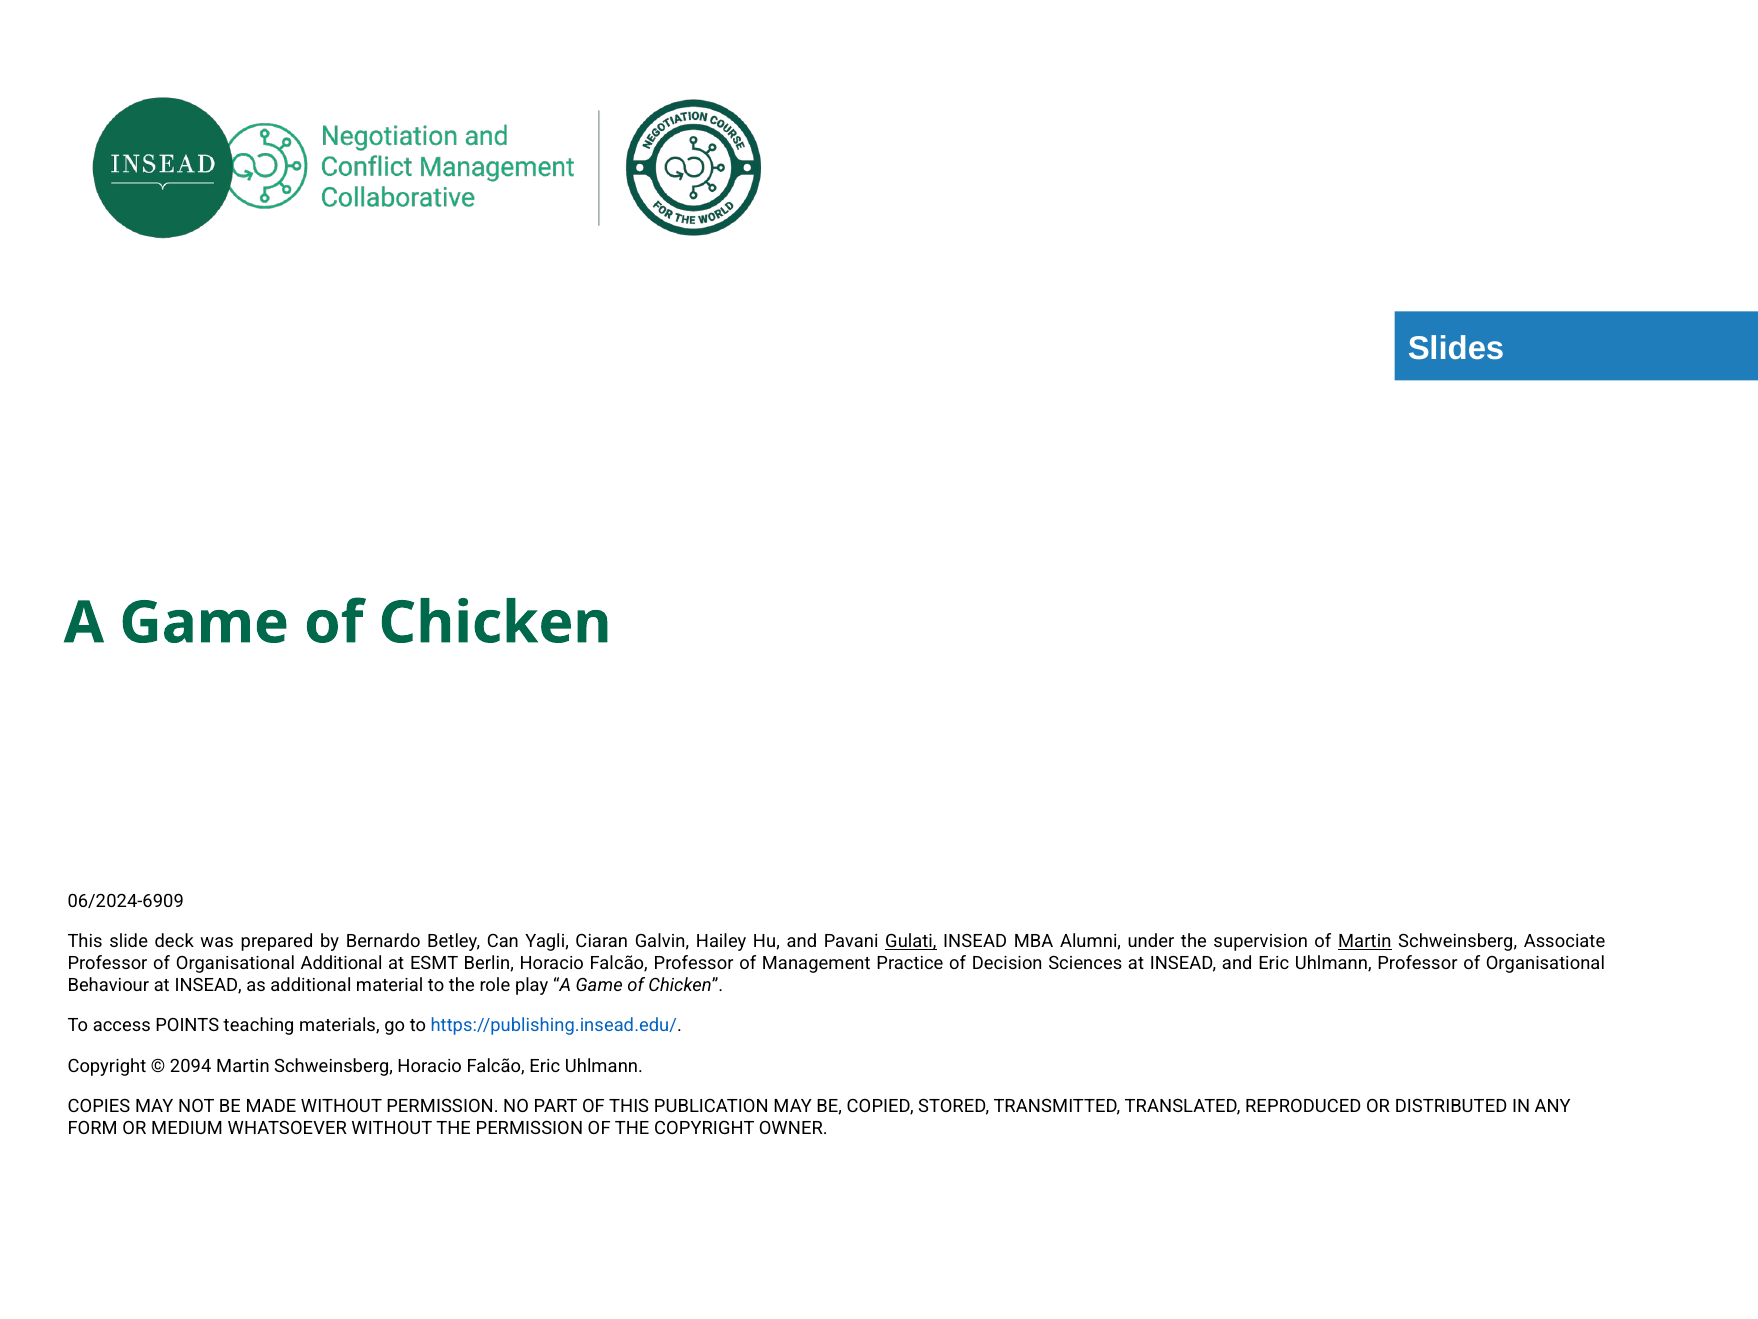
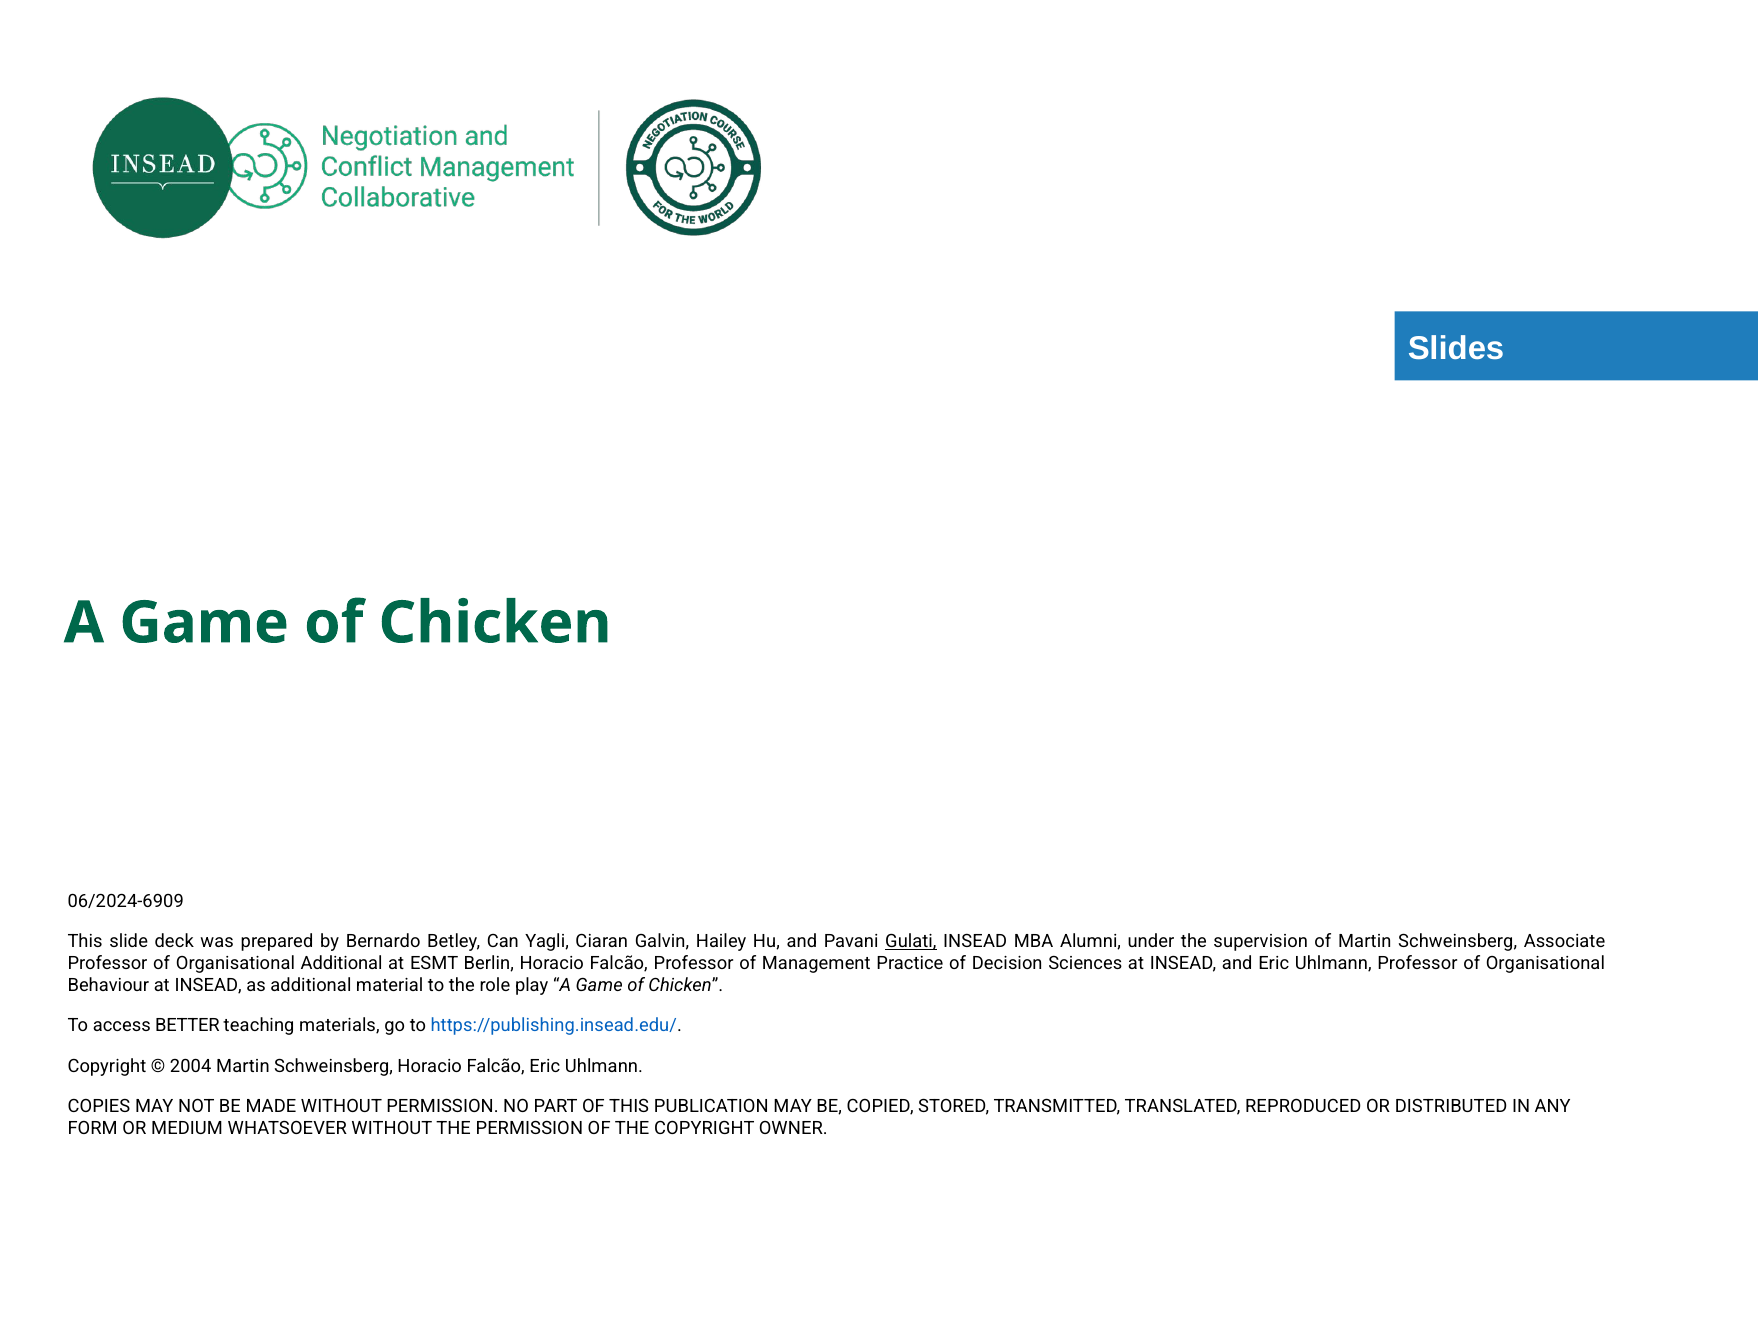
Martin underline: present -> none (1365, 941)
POINTS: POINTS -> BETTER (187, 1025)
2094: 2094 -> 2004 (191, 1066)
